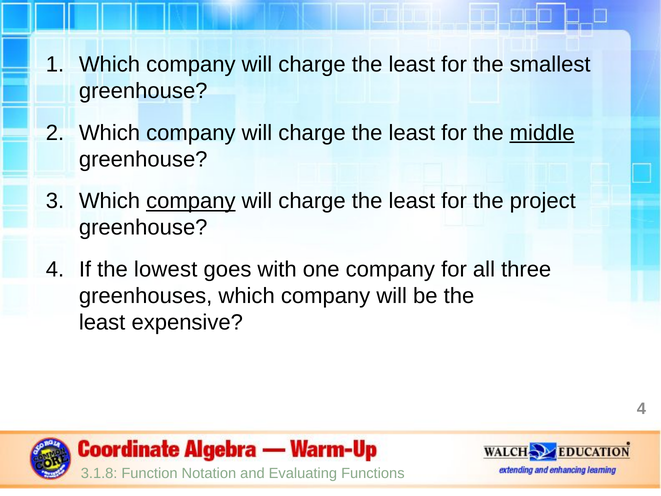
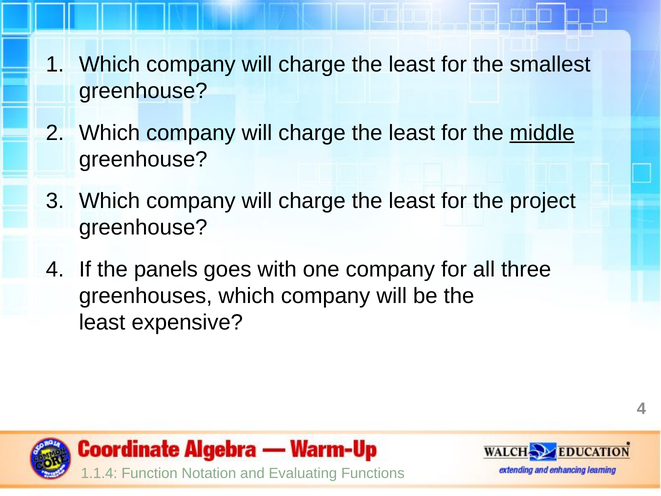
company underline: present -> none (191, 201)
lowest: lowest -> panels (166, 269)
3.1.8: 3.1.8 -> 1.1.4 (99, 473)
